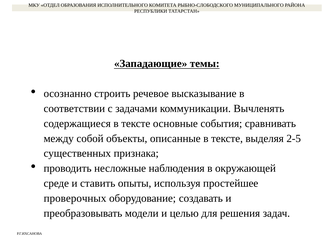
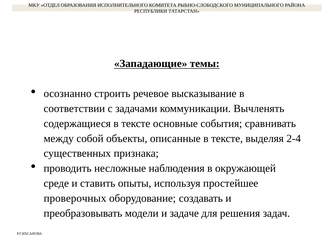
2-5: 2-5 -> 2-4 (294, 139)
целью: целью -> задаче (184, 214)
